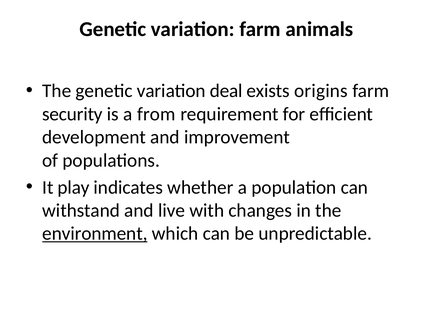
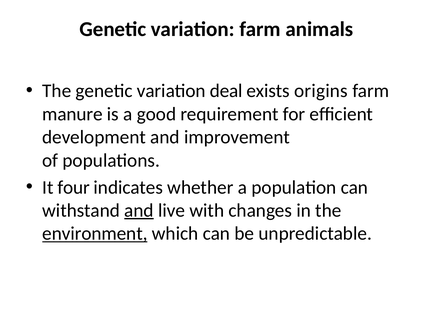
security: security -> manure (72, 114)
from: from -> good (156, 114)
play: play -> four (74, 187)
and underline: none -> present (139, 210)
